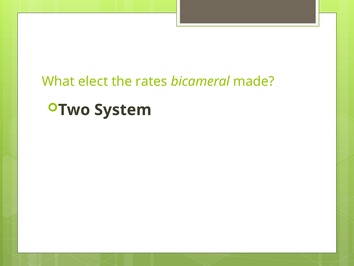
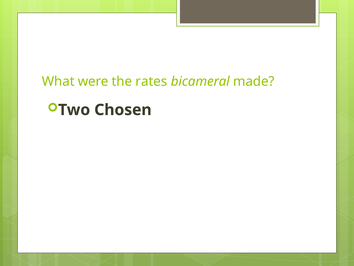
elect: elect -> were (93, 81)
System: System -> Chosen (123, 110)
